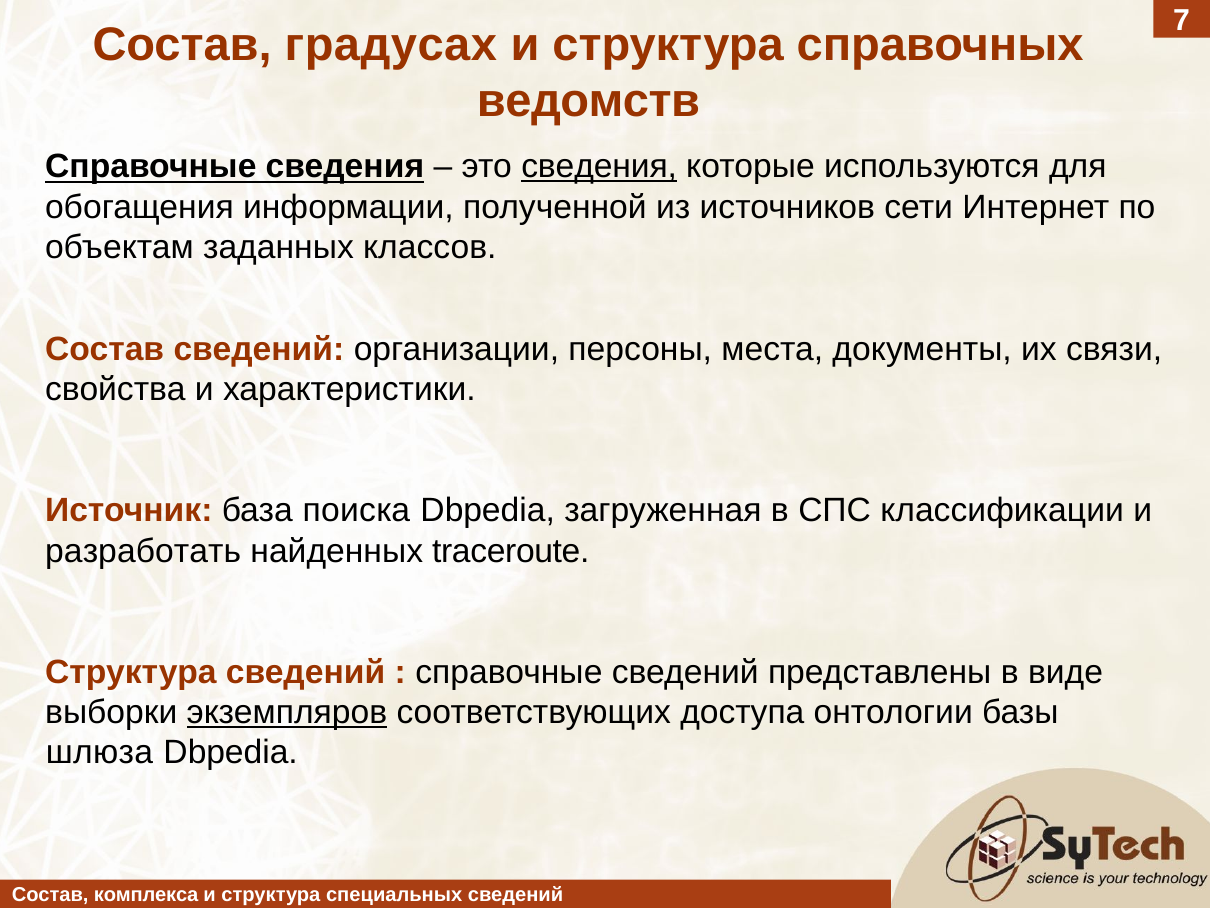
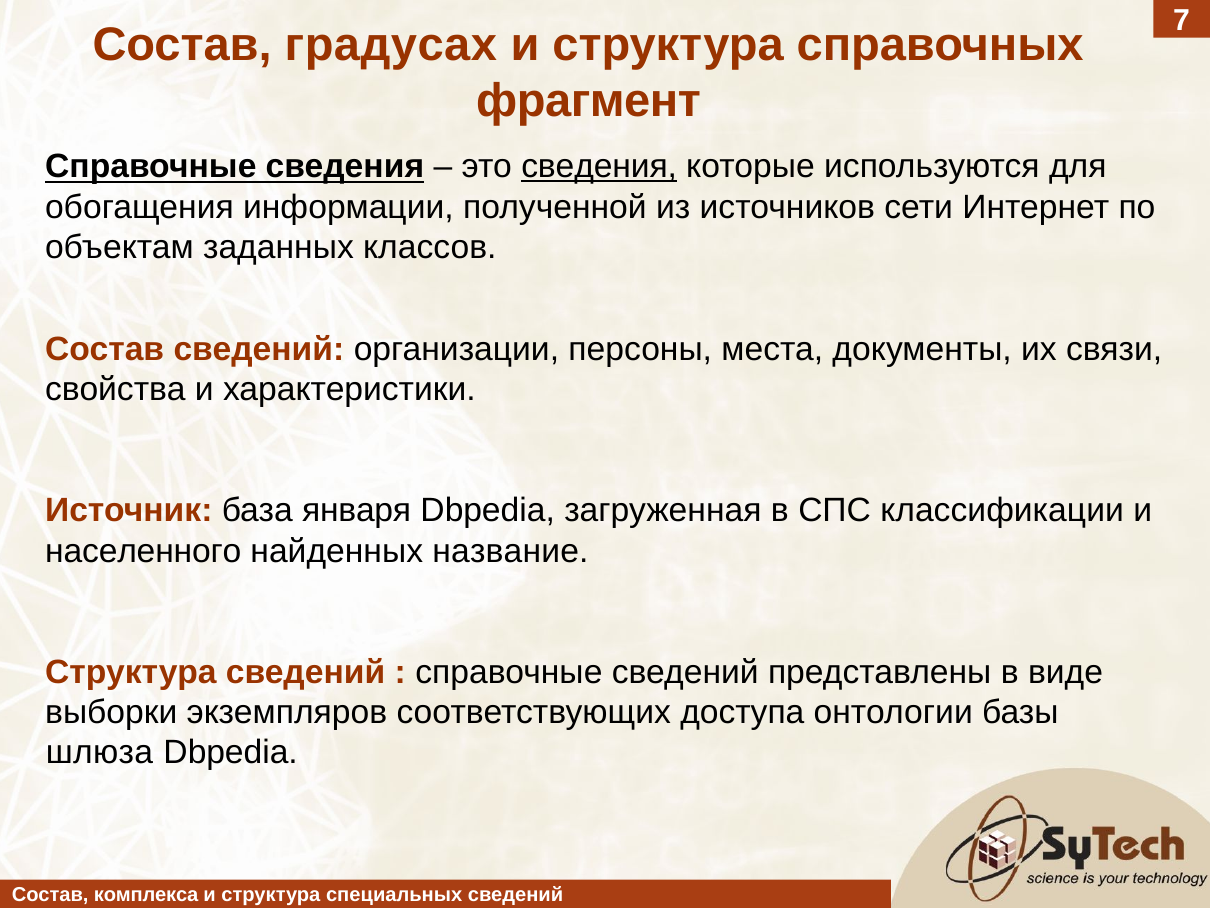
ведомств: ведомств -> фрагмент (589, 101)
поиска: поиска -> января (357, 510)
разработать: разработать -> населенного (143, 551)
traceroute: traceroute -> название (510, 551)
экземпляров underline: present -> none (287, 712)
